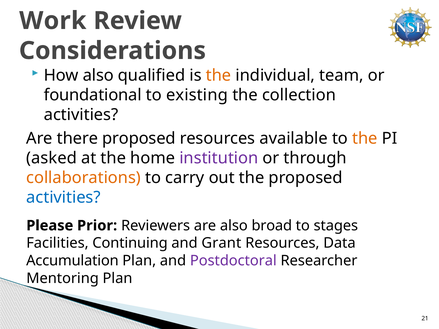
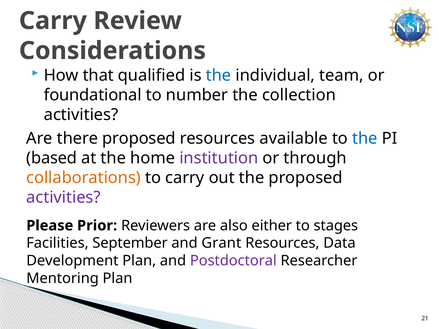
Work: Work -> Carry (53, 21)
How also: also -> that (98, 75)
the colour: orange -> blue (219, 75)
existing: existing -> number (197, 95)
the colour: orange -> blue (365, 138)
asked: asked -> based (52, 158)
activities colour: blue -> purple (63, 198)
broad: broad -> either (272, 226)
Continuing: Continuing -> September (130, 243)
Accumulation: Accumulation -> Development (72, 261)
